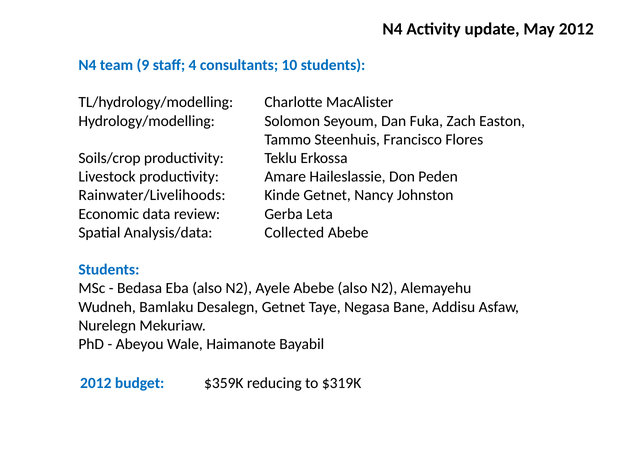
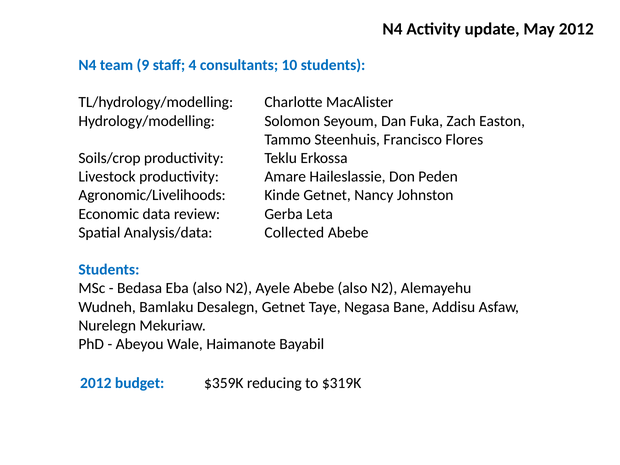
Rainwater/Livelihoods: Rainwater/Livelihoods -> Agronomic/Livelihoods (152, 195)
